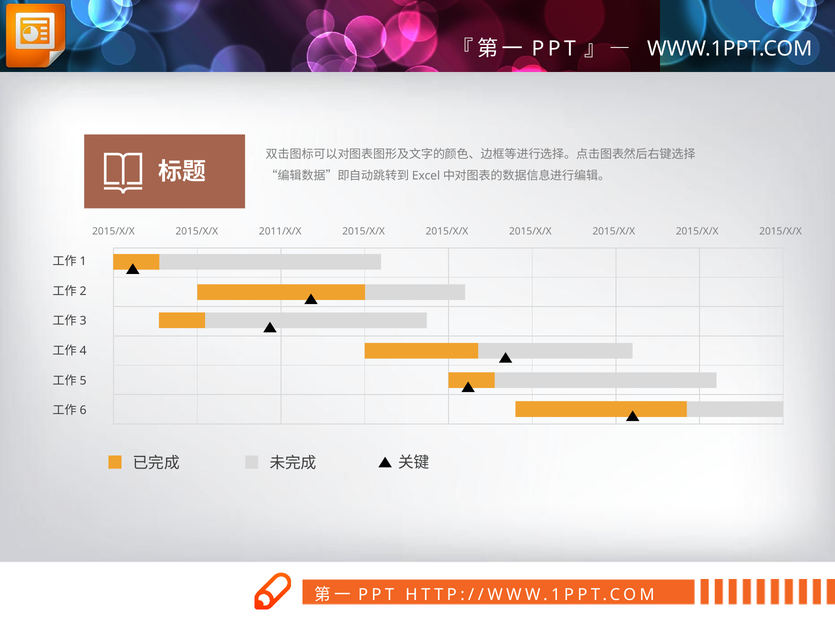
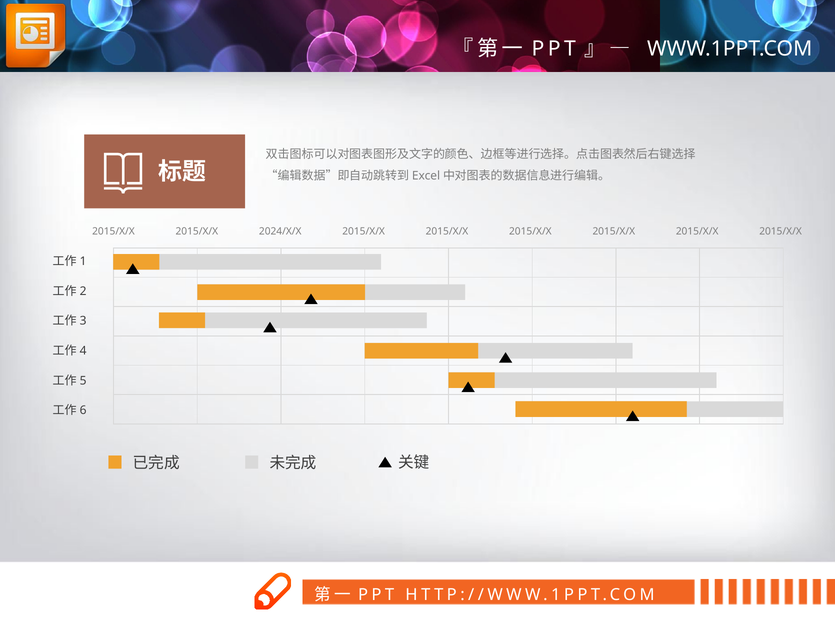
2011/X/X: 2011/X/X -> 2024/X/X (280, 231)
